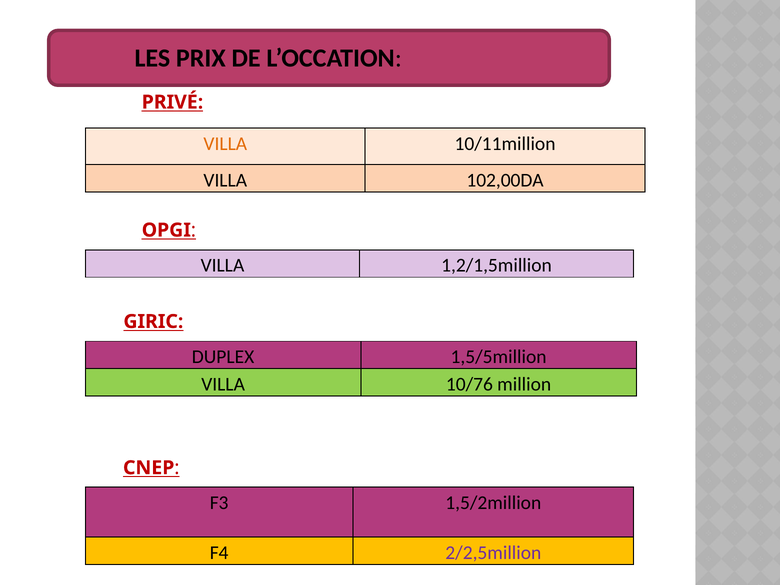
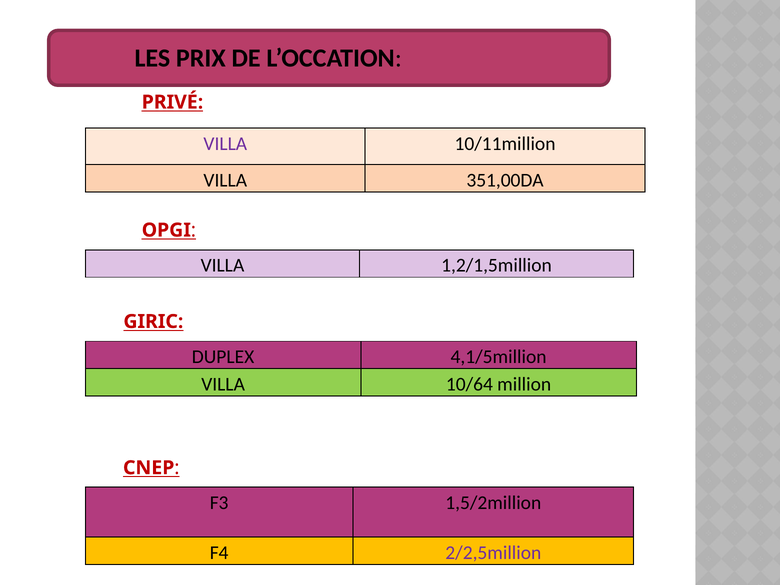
VILLA colour: orange -> purple (225, 144)
102,00DA: 102,00DA -> 351,00DA (505, 180)
1,5/5million: 1,5/5million -> 4,1/5million (499, 357)
10/76: 10/76 -> 10/64 (469, 384)
